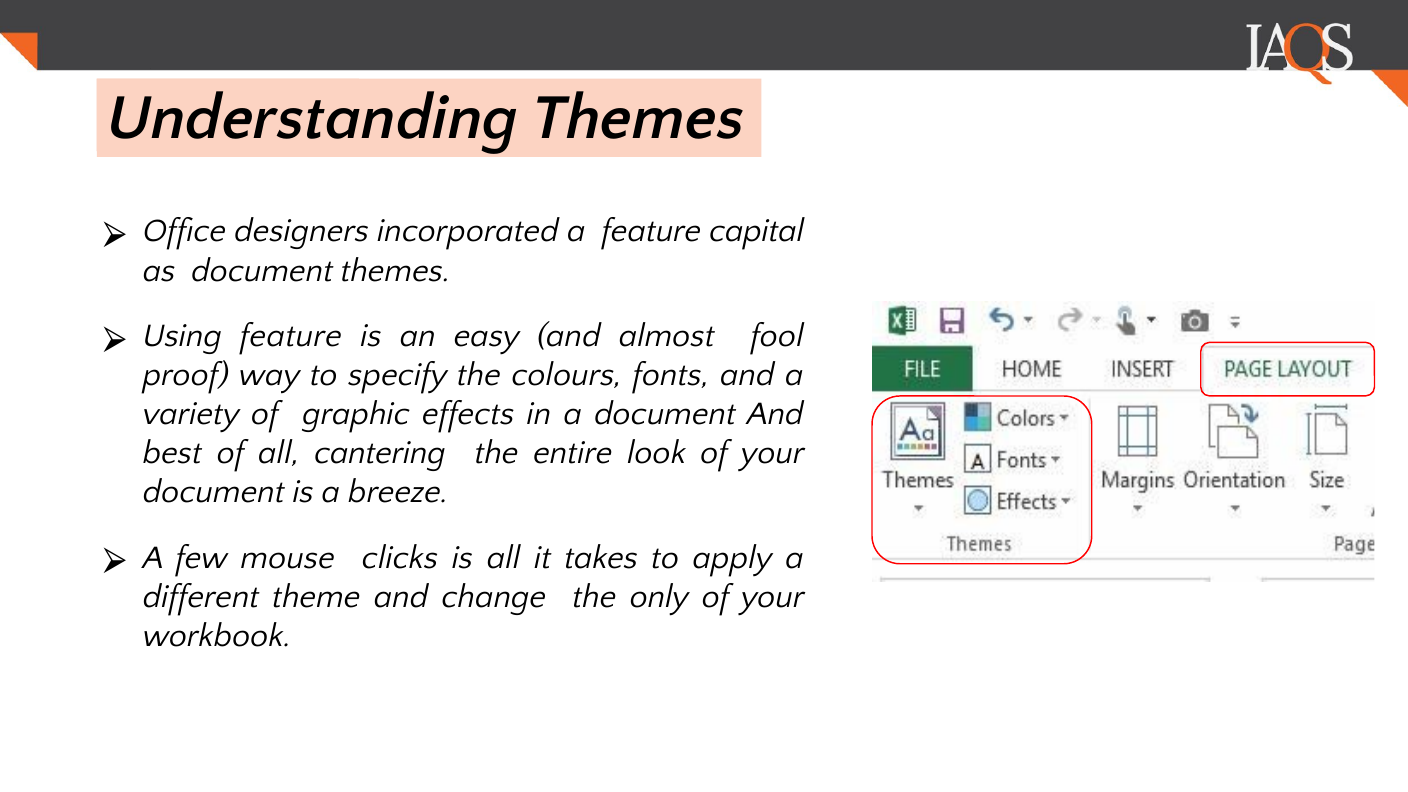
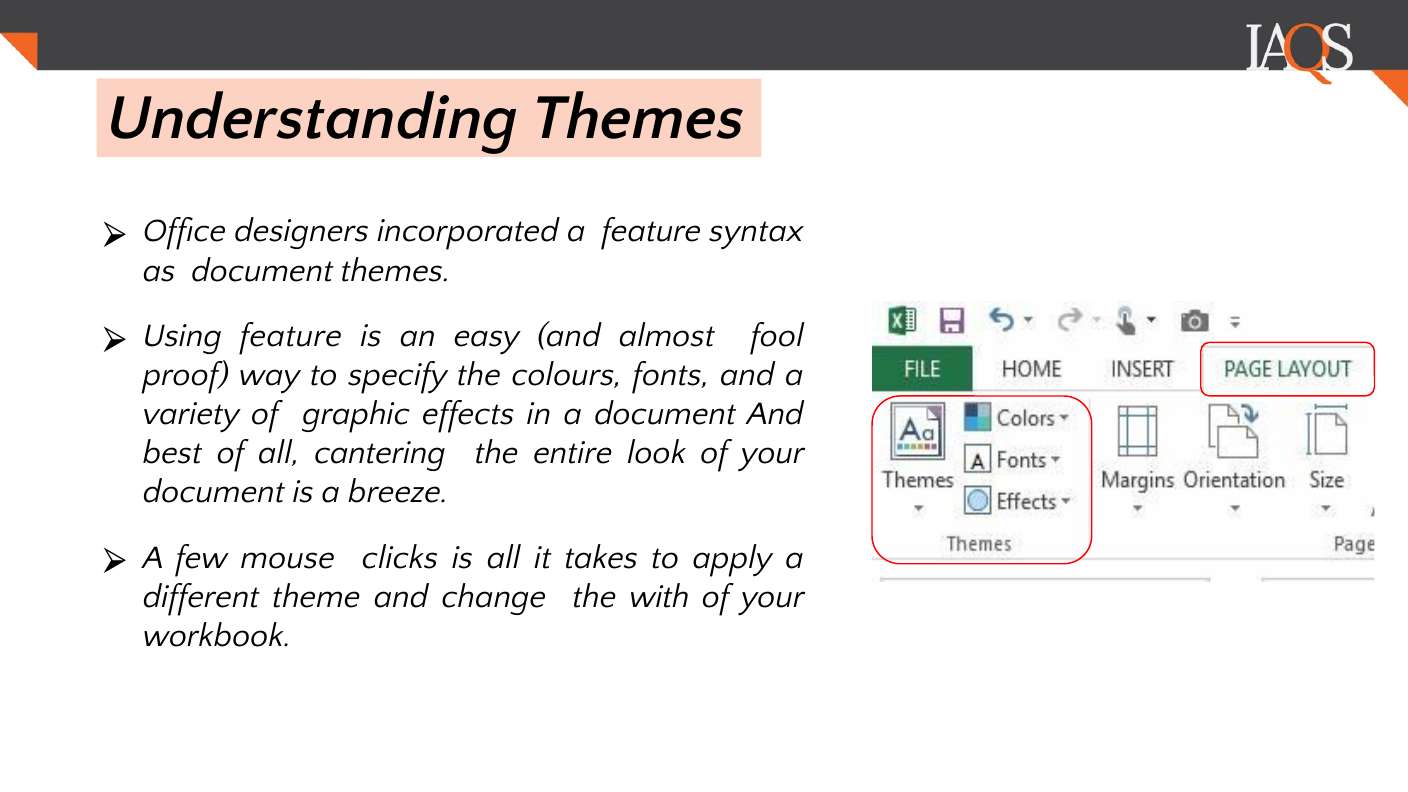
capital: capital -> syntax (757, 231)
only: only -> with (660, 597)
